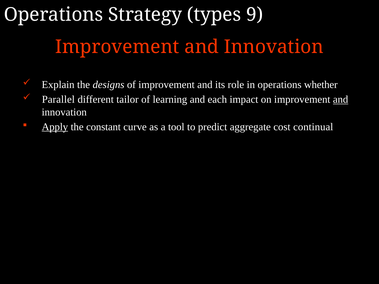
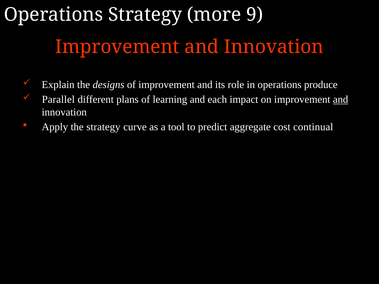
types: types -> more (214, 15)
whether: whether -> produce (321, 85)
tailor: tailor -> plans (128, 100)
Apply underline: present -> none (55, 127)
the constant: constant -> strategy (103, 127)
